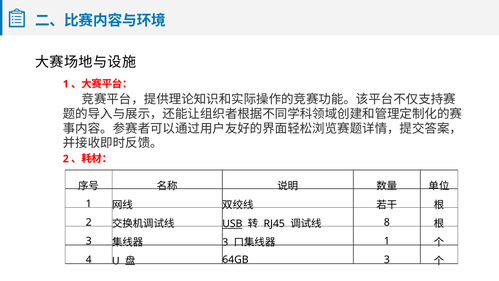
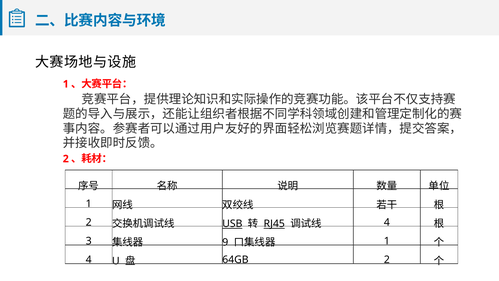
RJ45 underline: none -> present (274, 223)
8: 8 -> 4 (387, 222)
3: 3 -> 9 (225, 242)
64GB 3: 3 -> 2 (387, 260)
